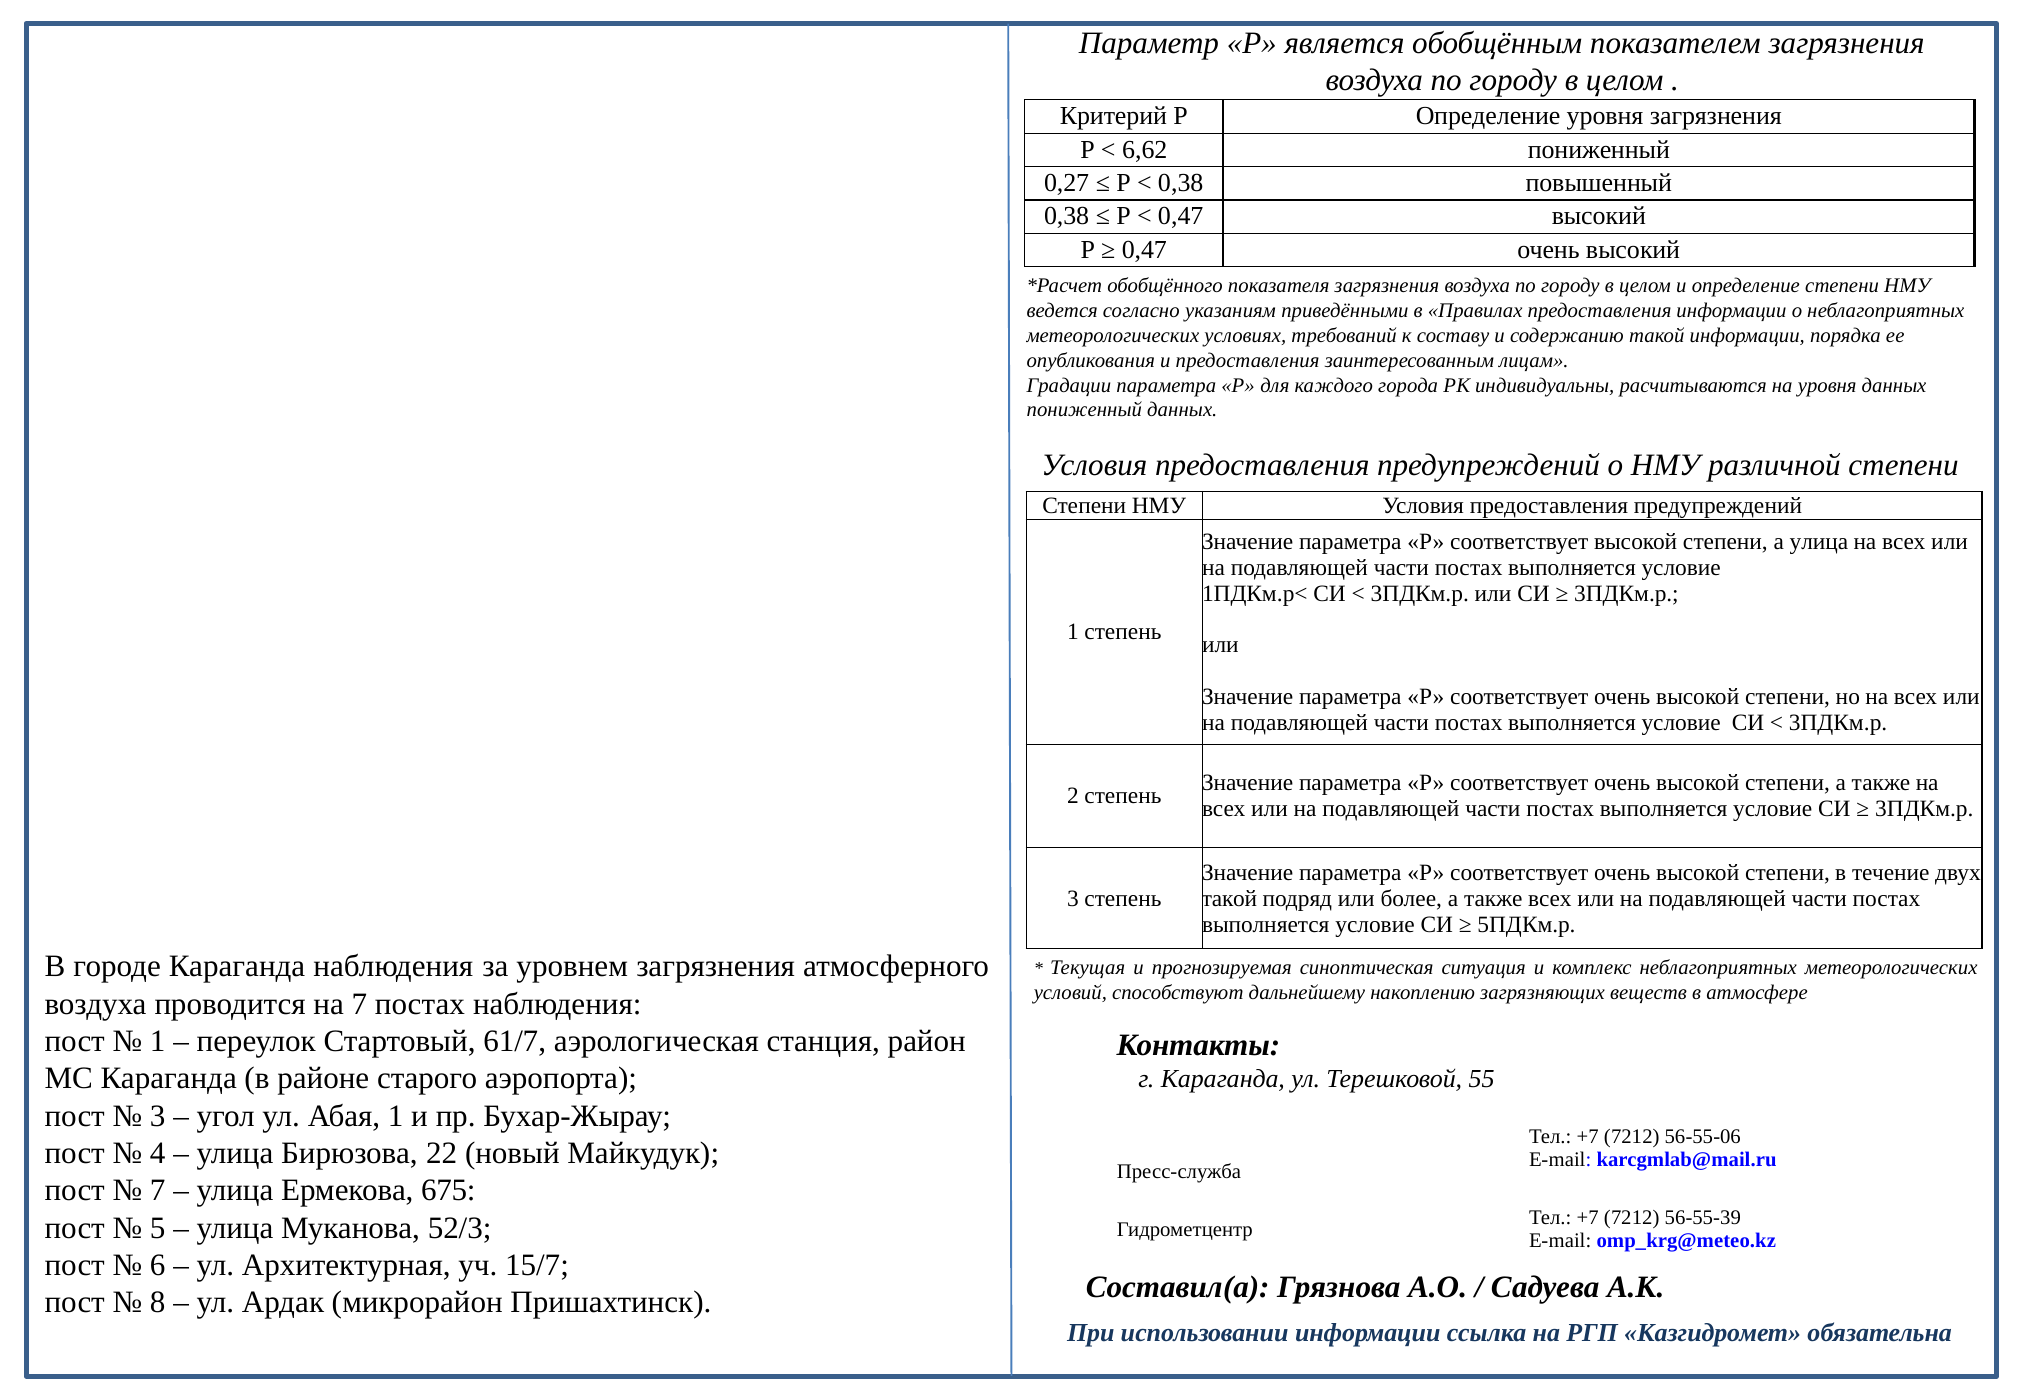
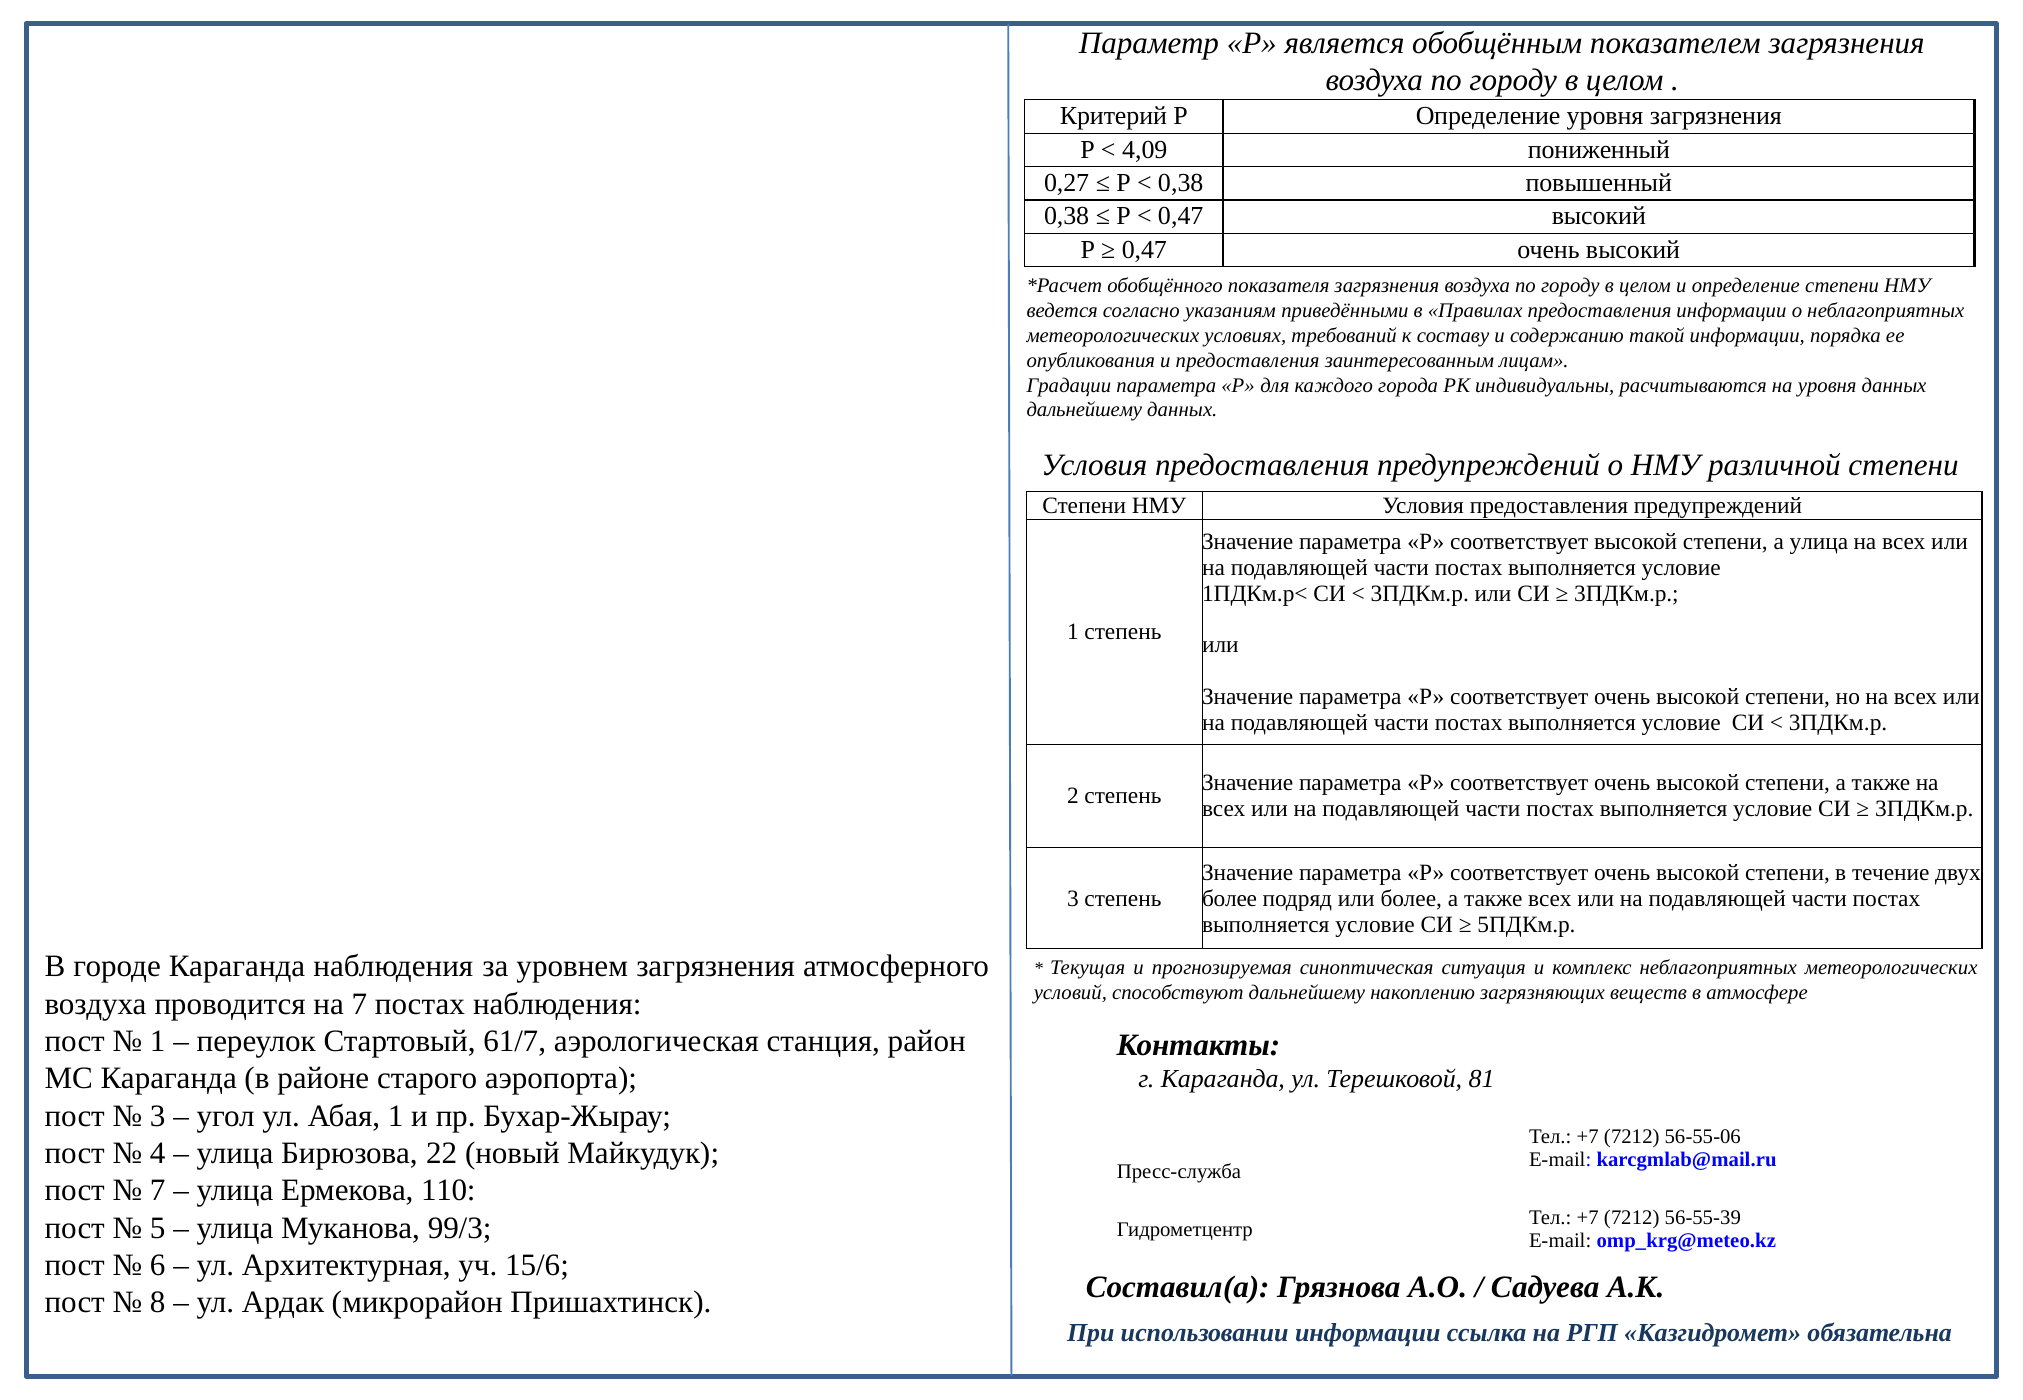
6,62: 6,62 -> 4,09 (1145, 150)
пониженный: пониженный -> дальнейшему (1084, 410)
такой: такой -> более (1230, 899)
55: 55 -> 81 (1482, 1080)
675: 675 -> 110 (448, 1191)
52/3: 52/3 -> 99/3 (460, 1228)
15/7: 15/7 -> 15/6 (537, 1266)
